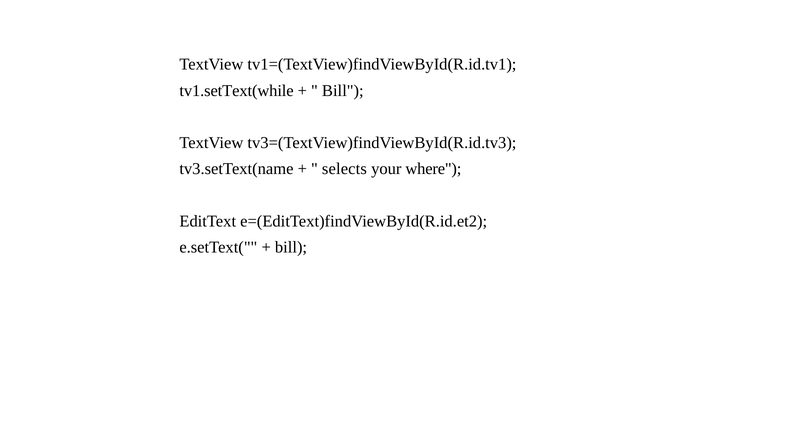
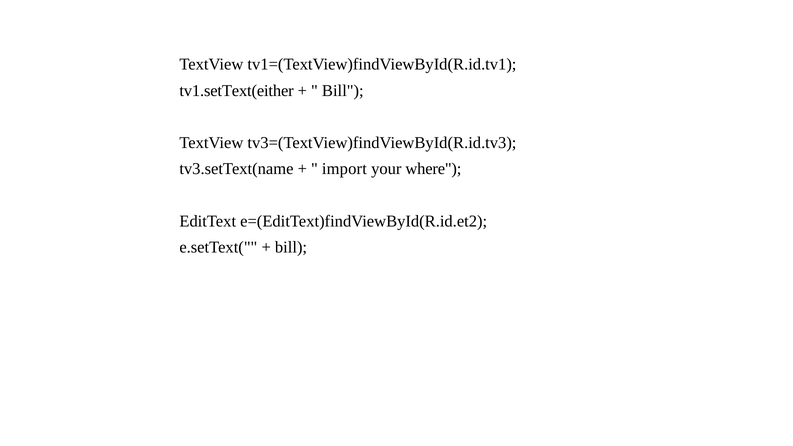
tv1.setText(while: tv1.setText(while -> tv1.setText(either (237, 91)
selects: selects -> import (344, 169)
